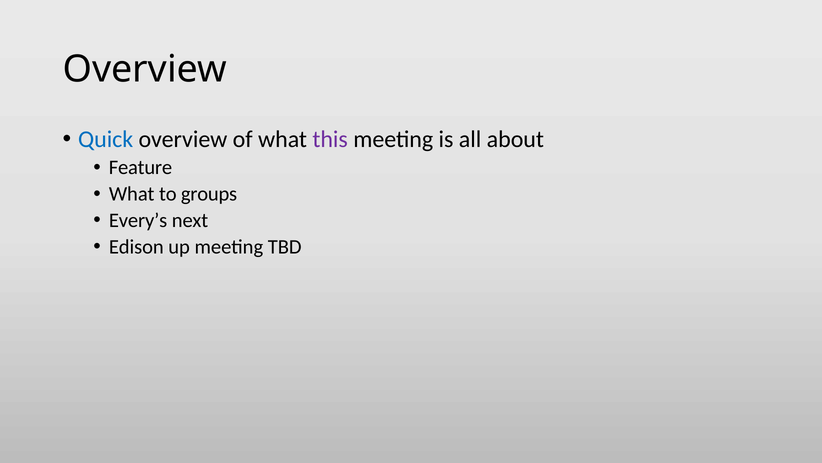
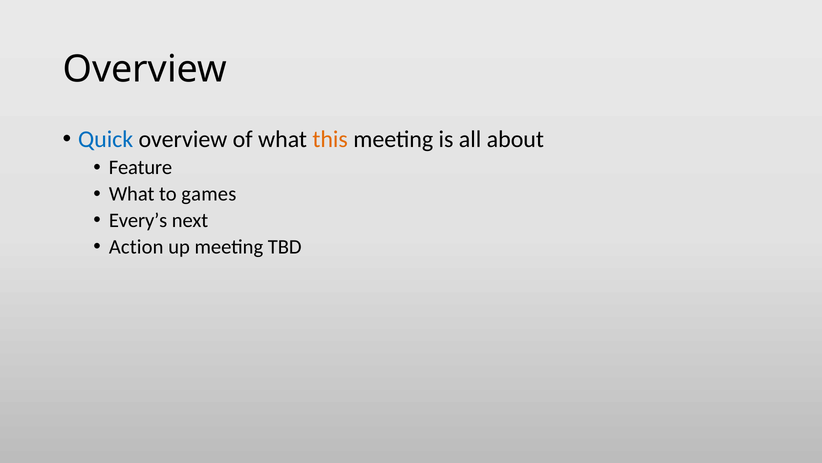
this colour: purple -> orange (330, 139)
groups: groups -> games (209, 194)
Edison: Edison -> Action (136, 247)
